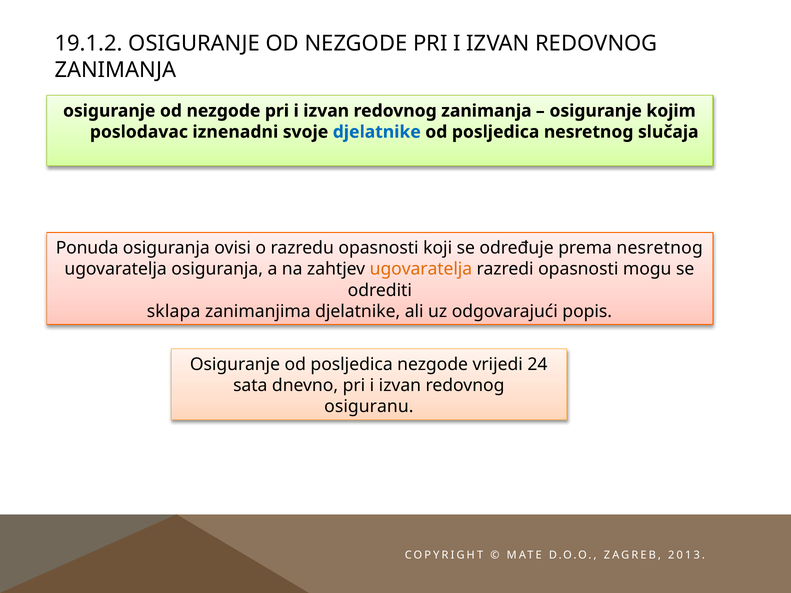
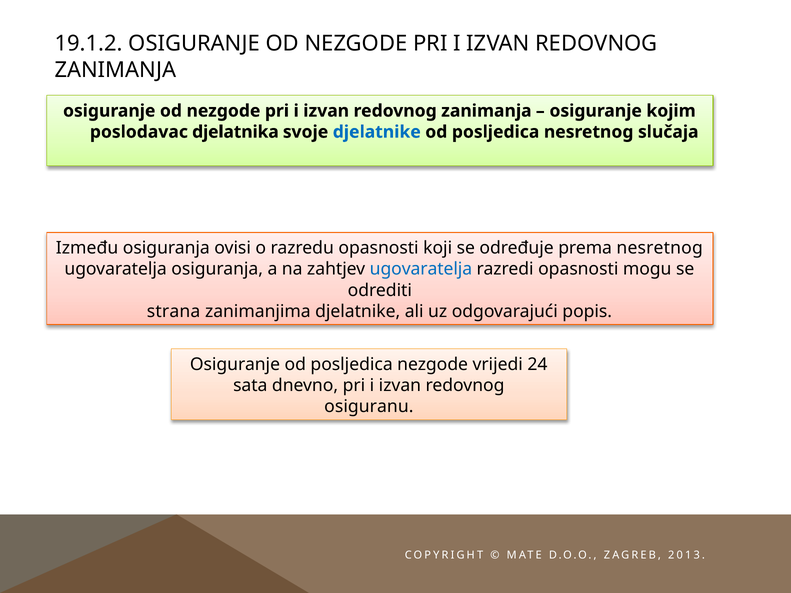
iznenadni: iznenadni -> djelatnika (235, 132)
Ponuda: Ponuda -> Između (87, 248)
ugovaratelja colour: orange -> blue (421, 269)
sklapa: sklapa -> strana (174, 311)
